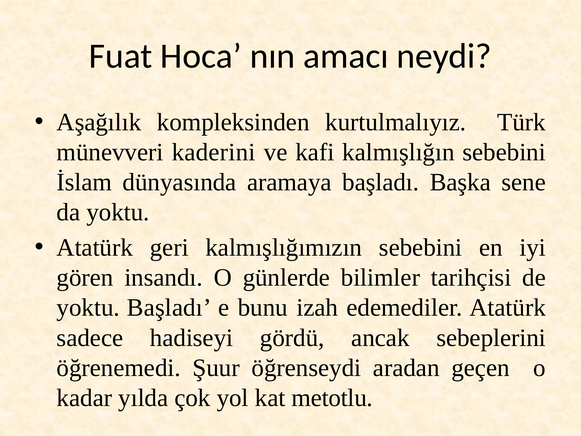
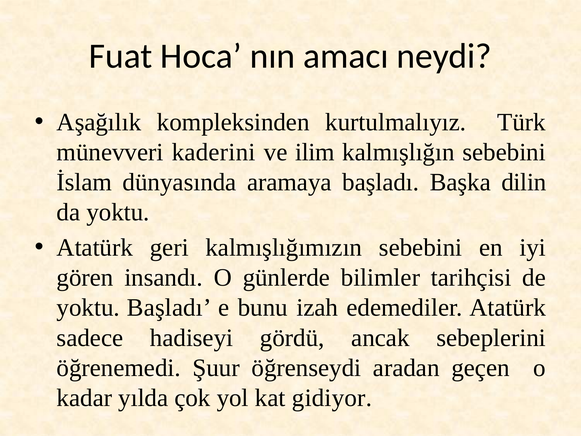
kafi: kafi -> ilim (315, 152)
sene: sene -> dilin (524, 182)
metotlu: metotlu -> gidiyor (332, 398)
